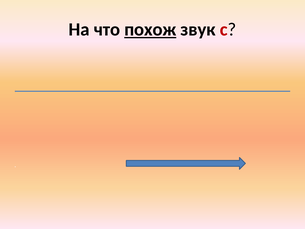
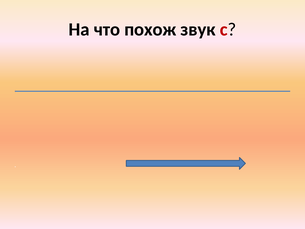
похож underline: present -> none (150, 30)
